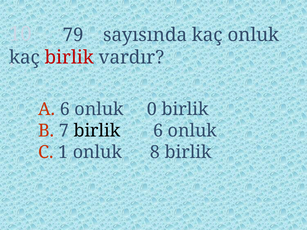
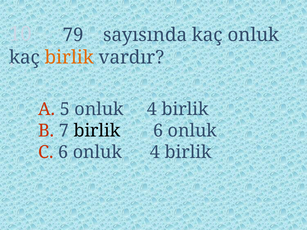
birlik colour: red -> orange (69, 57)
A 6: 6 -> 5 (65, 109)
0: 0 -> 4 (152, 109)
C 1: 1 -> 6 (63, 152)
8: 8 -> 4 (155, 152)
